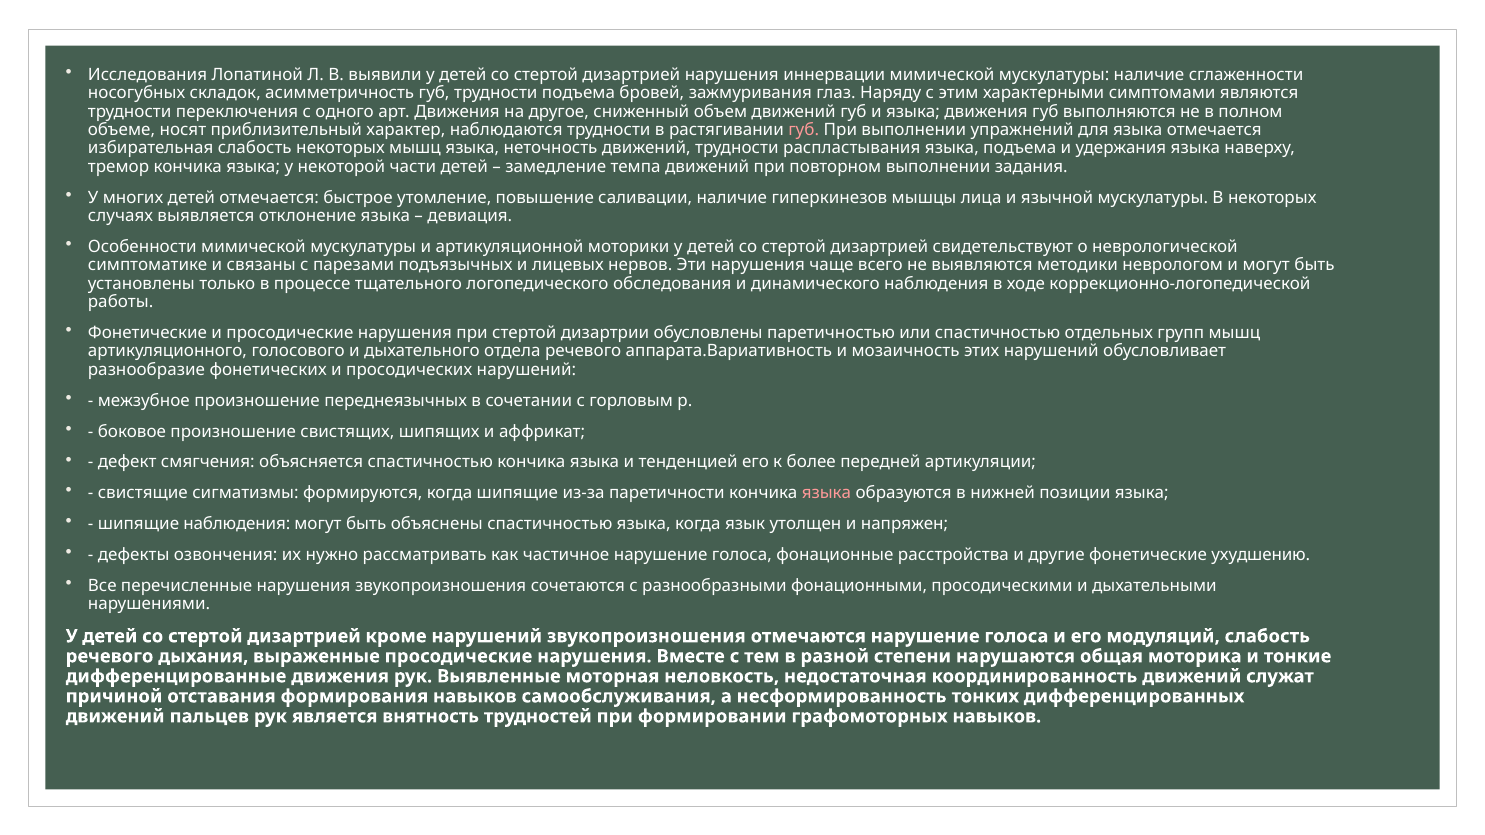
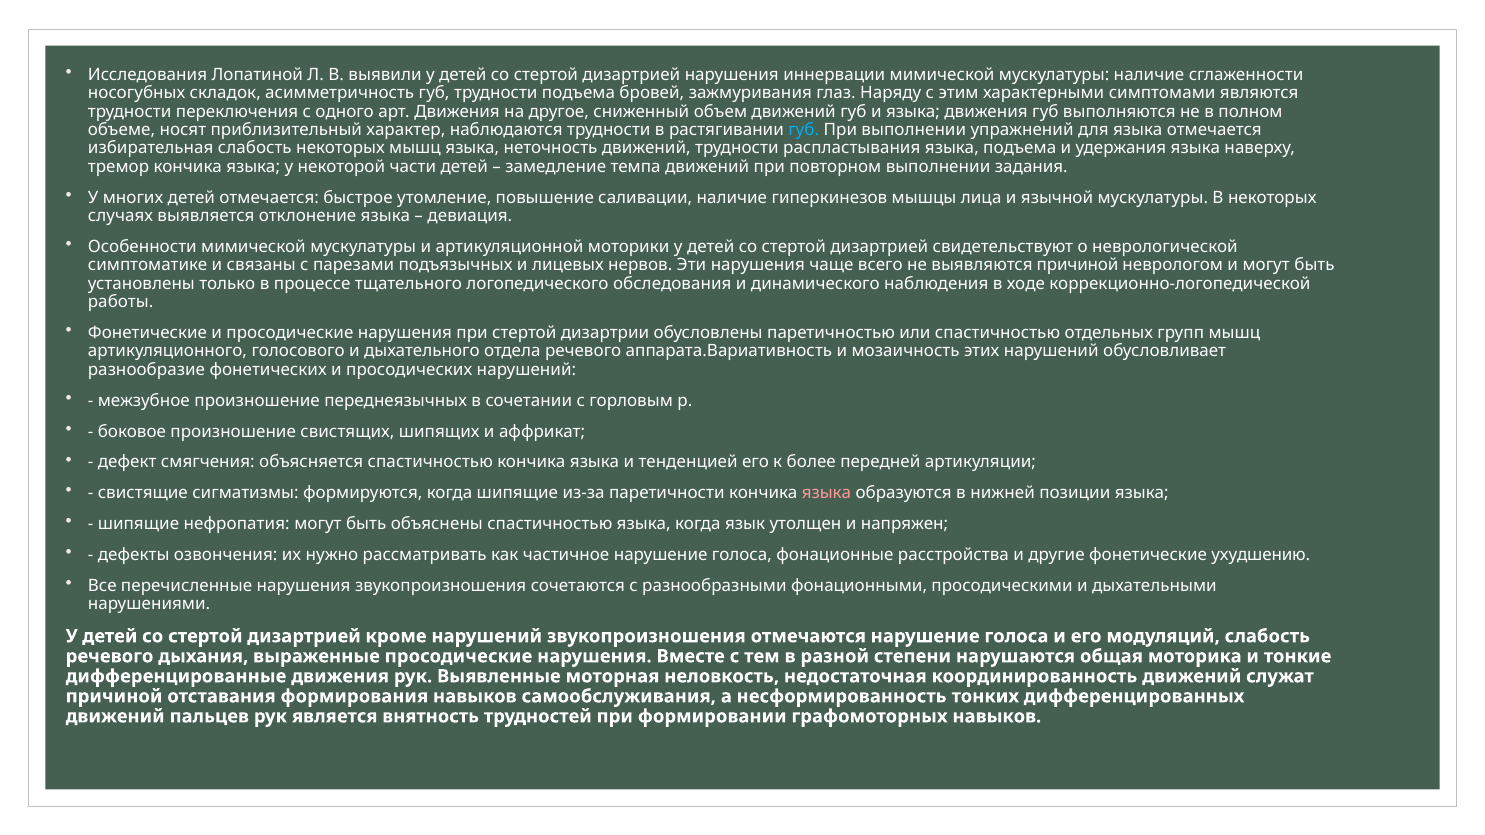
губ colour: pink -> light blue (804, 130)
выявляются методики: методики -> причиной (1078, 265)
шипящие наблюдения: наблюдения -> нефропатия (237, 524)
